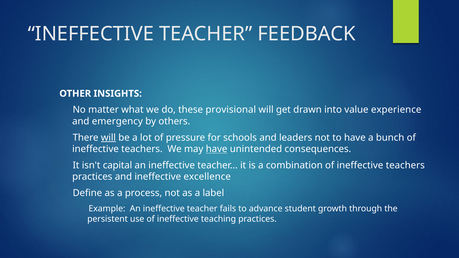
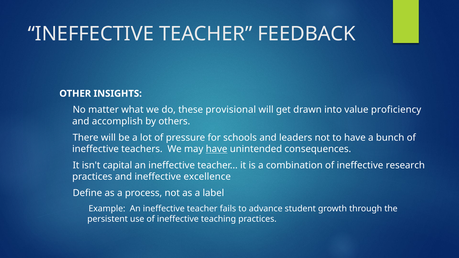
experience: experience -> proficiency (396, 110)
emergency: emergency -> accomplish (117, 121)
will underline: present -> none (108, 138)
combination of ineffective teachers: teachers -> research (405, 165)
